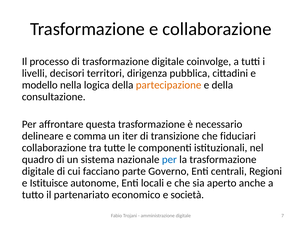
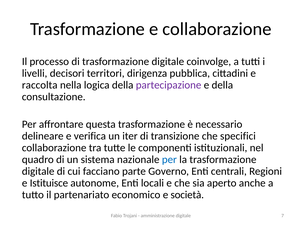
modello: modello -> raccolta (40, 85)
partecipazione colour: orange -> purple (169, 85)
comma: comma -> verifica (90, 136)
fiduciari: fiduciari -> specifici (238, 136)
